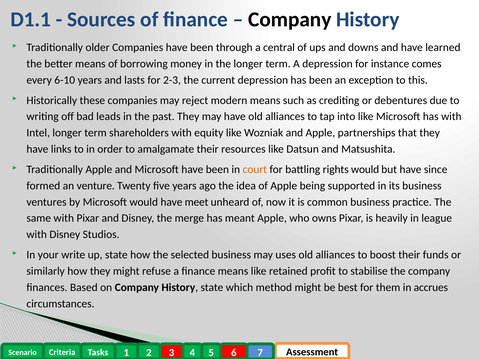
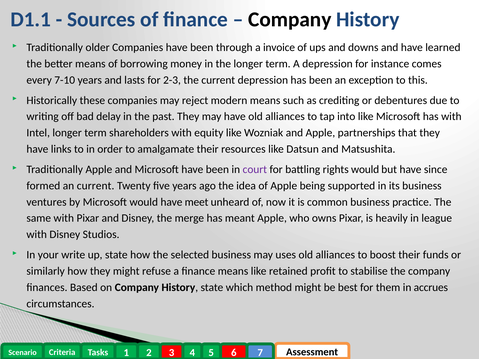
central: central -> invoice (279, 47)
6-10: 6-10 -> 7-10 (65, 80)
leads: leads -> delay (109, 117)
court colour: orange -> purple (255, 170)
an venture: venture -> current (96, 186)
